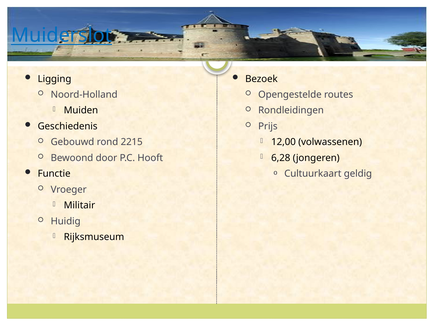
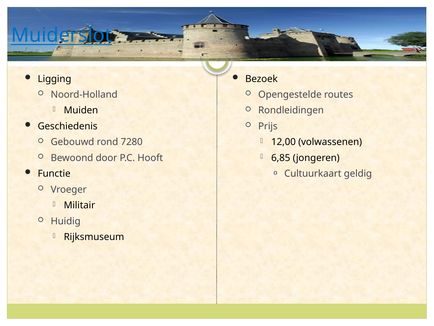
2215: 2215 -> 7280 (132, 142)
6,28: 6,28 -> 6,85 (281, 158)
